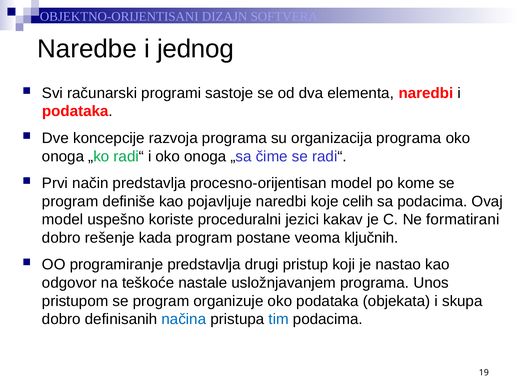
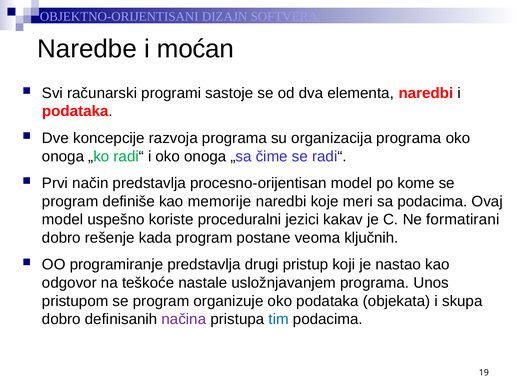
jednog: jednog -> moćan (195, 49)
pojavljuje: pojavljuje -> memorije (220, 201)
celih: celih -> meri (358, 201)
načina colour: blue -> purple (184, 319)
